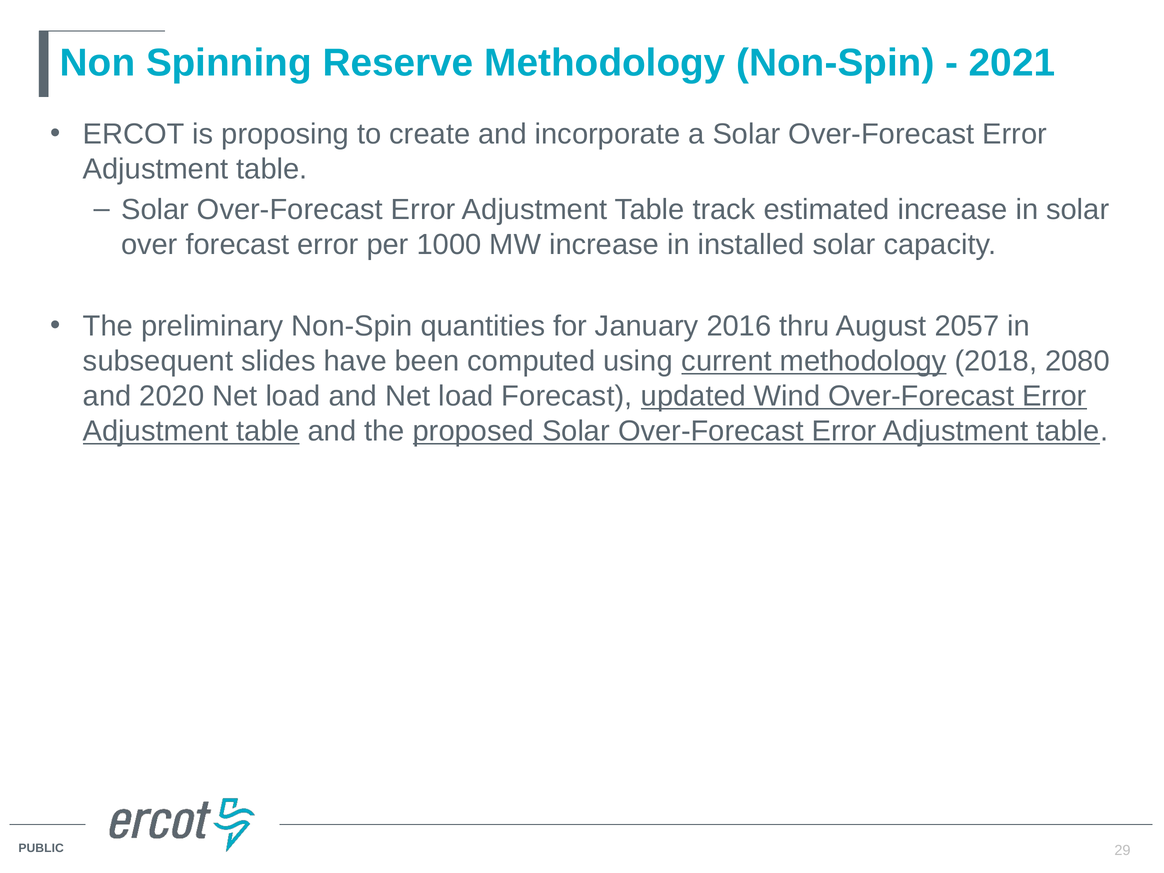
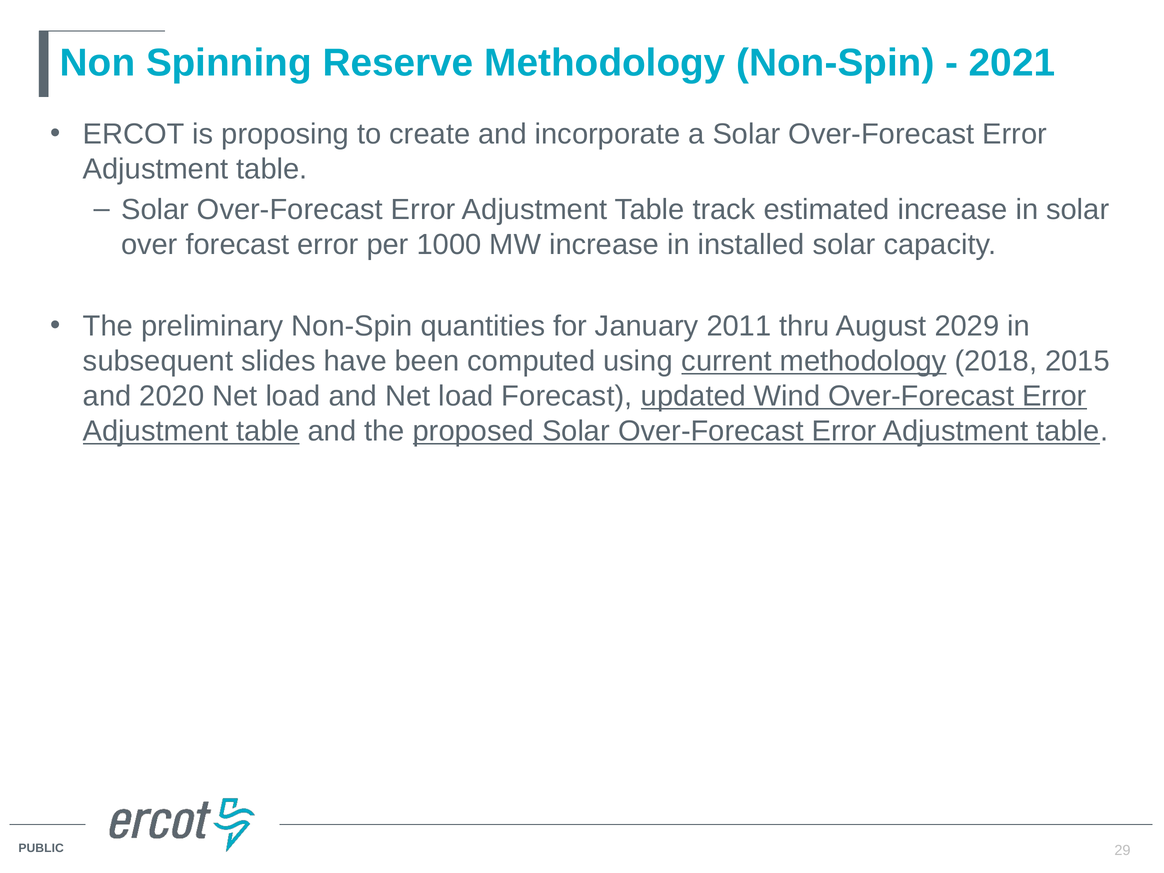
2016: 2016 -> 2011 (739, 326)
2057: 2057 -> 2029 (967, 326)
2080: 2080 -> 2015 (1077, 361)
